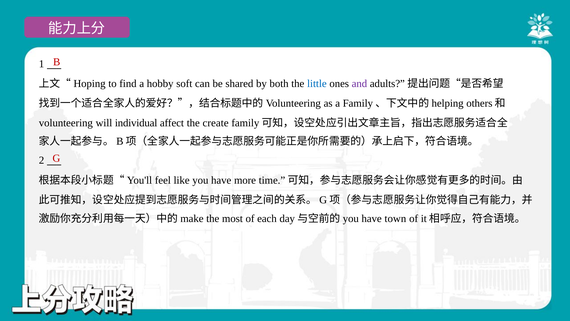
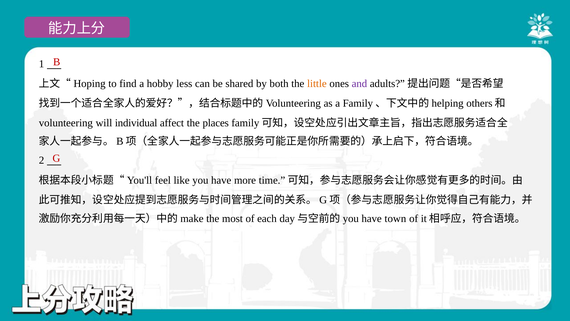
soft: soft -> less (184, 84)
little colour: blue -> orange (317, 84)
create: create -> places (216, 123)
